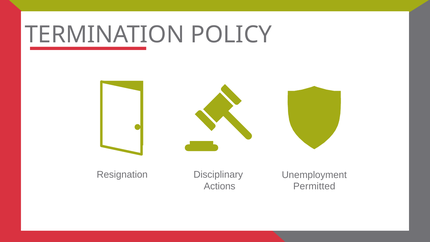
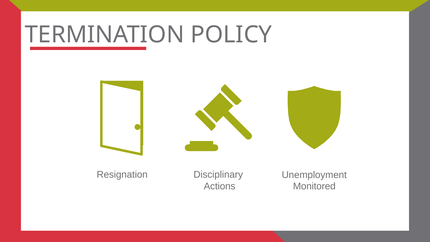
Permitted: Permitted -> Monitored (314, 186)
